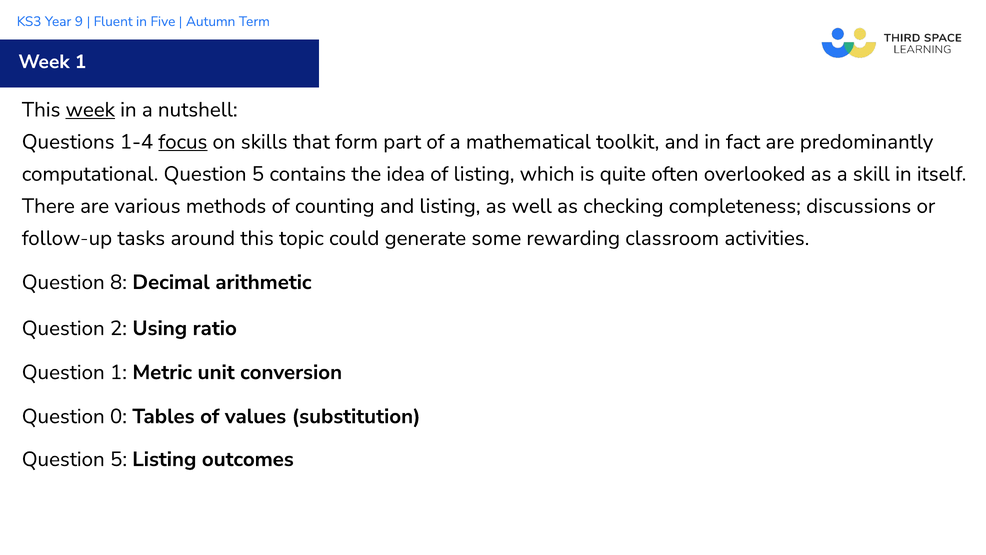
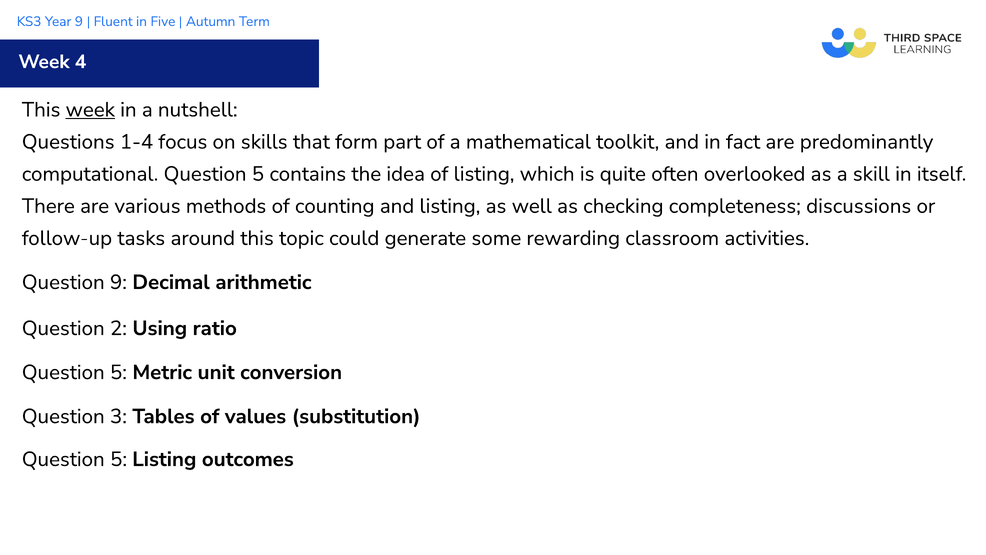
Week 1: 1 -> 4 (81, 62)
focus underline: present -> none (183, 142)
Question 8: 8 -> 9 (118, 282)
1: 1 -> 5 (118, 372)
0: 0 -> 3 (118, 416)
